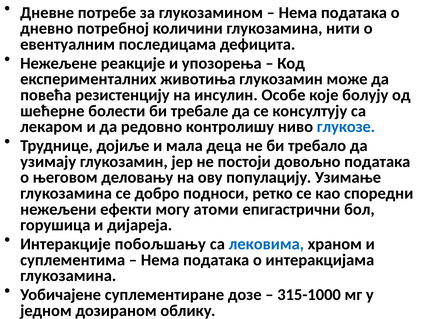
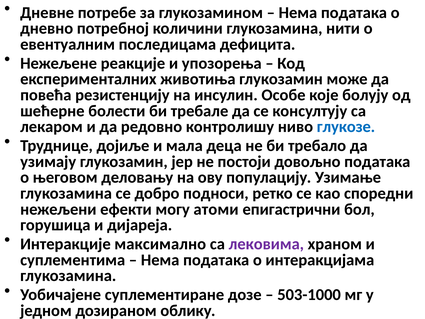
побољшању: побољшању -> максимално (160, 244)
лековима colour: blue -> purple (266, 244)
315-1000: 315-1000 -> 503-1000 (309, 295)
